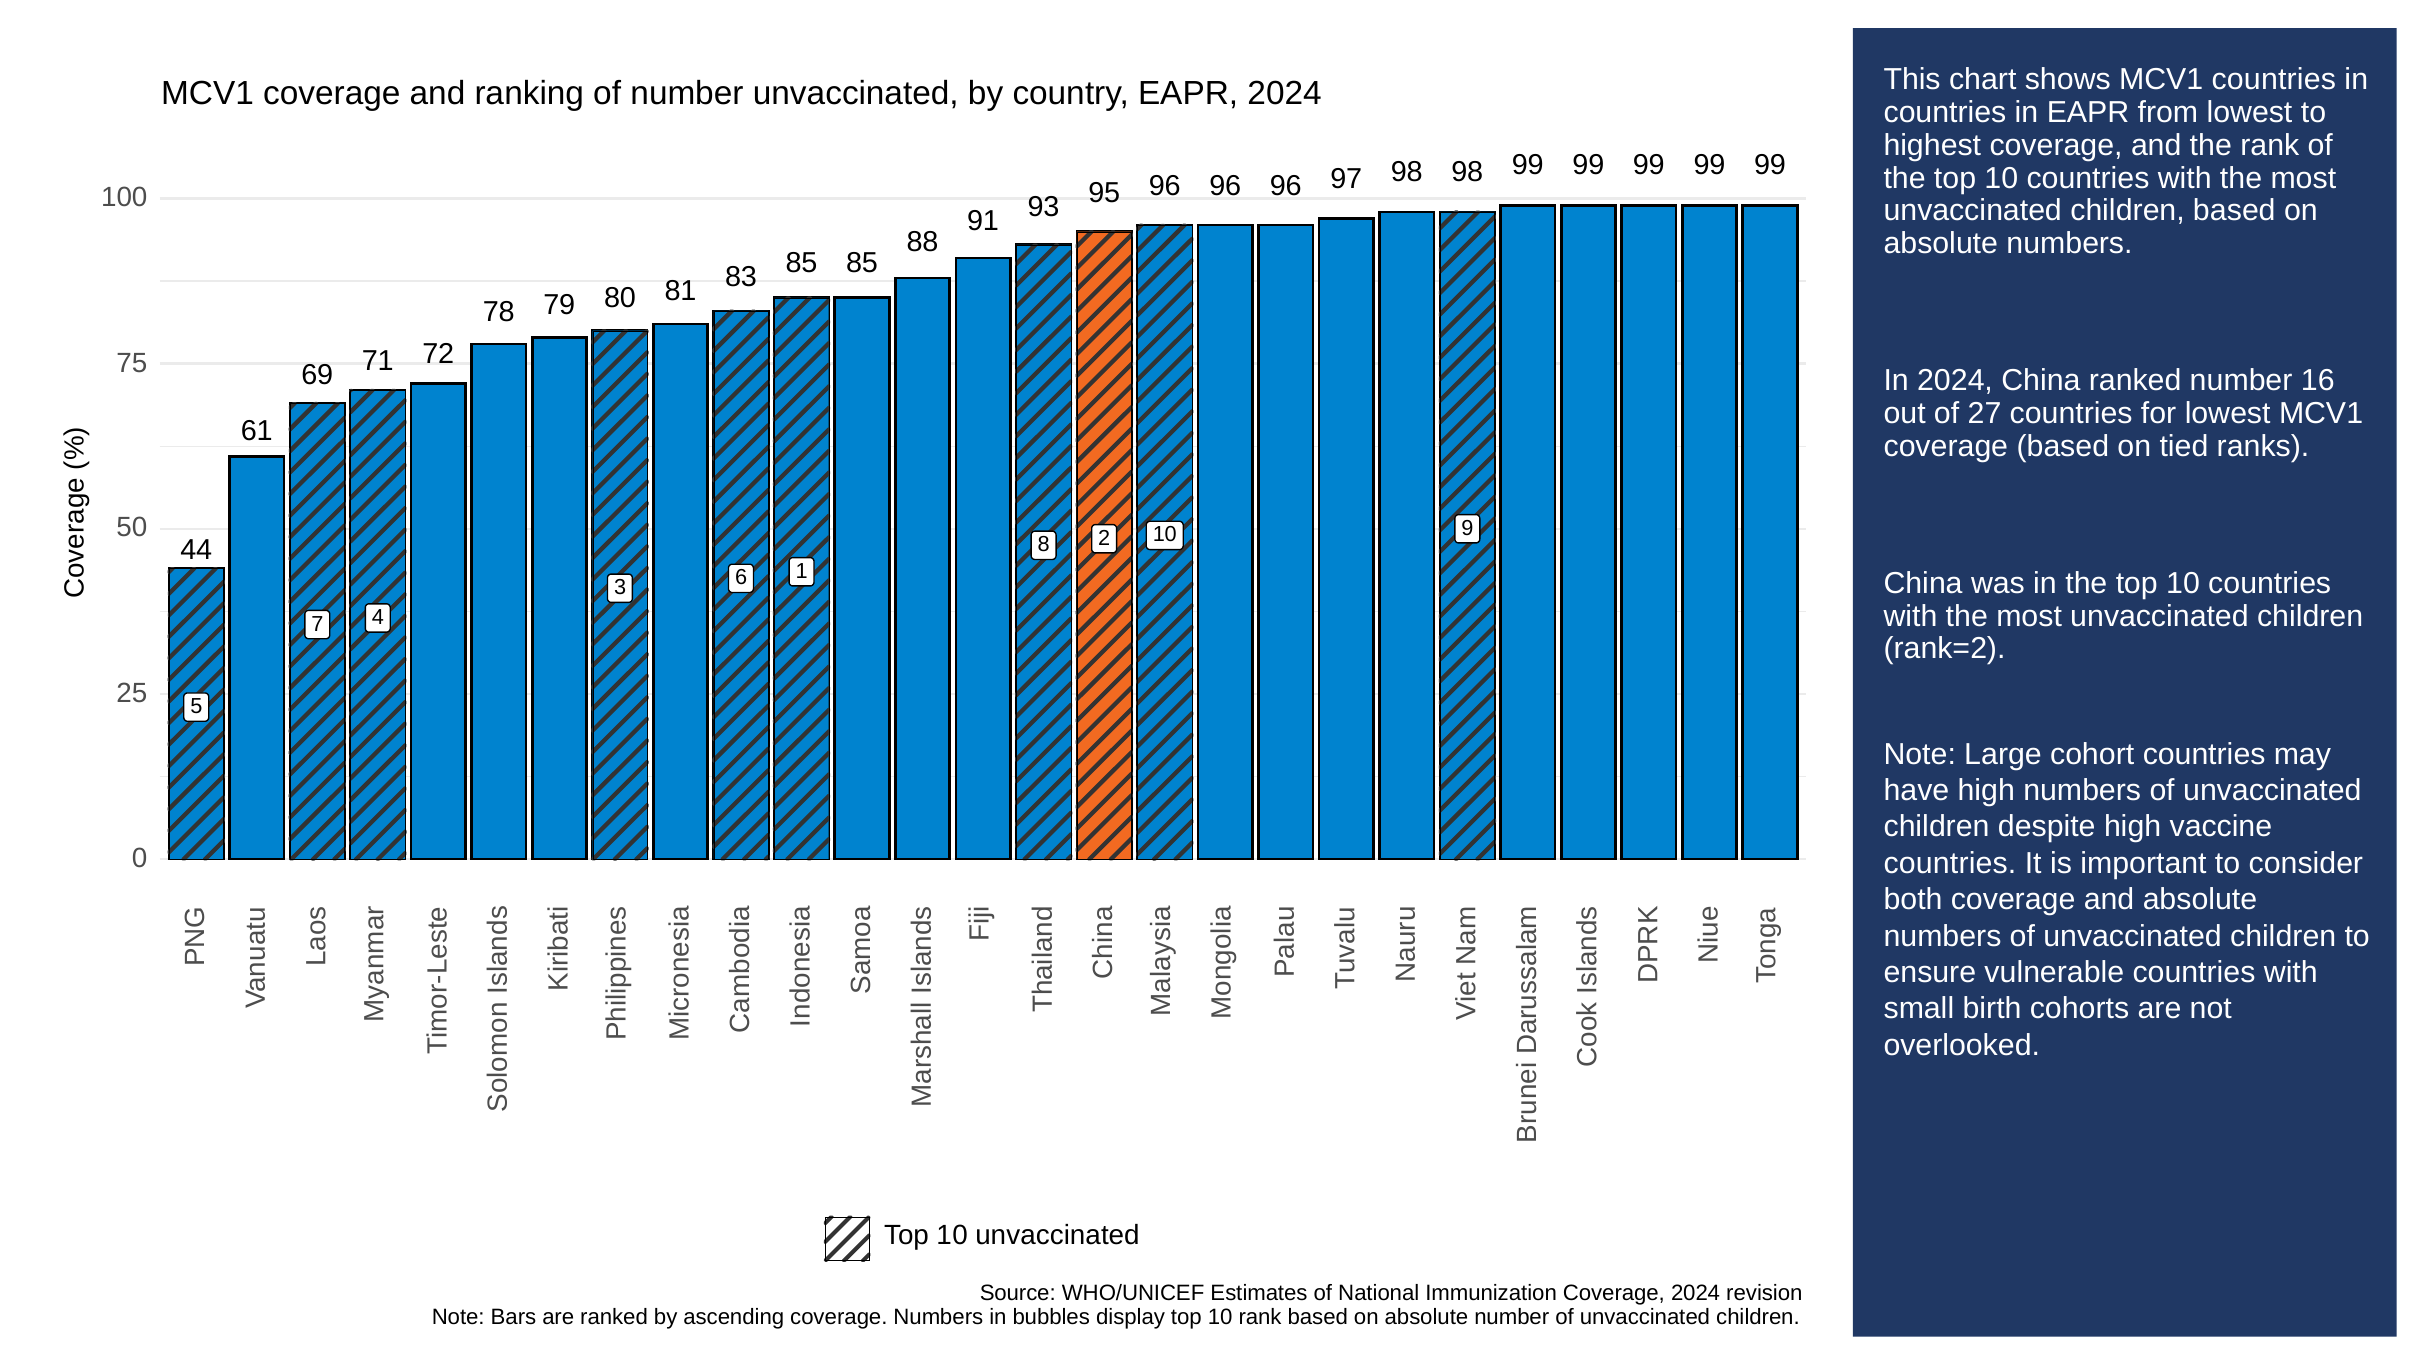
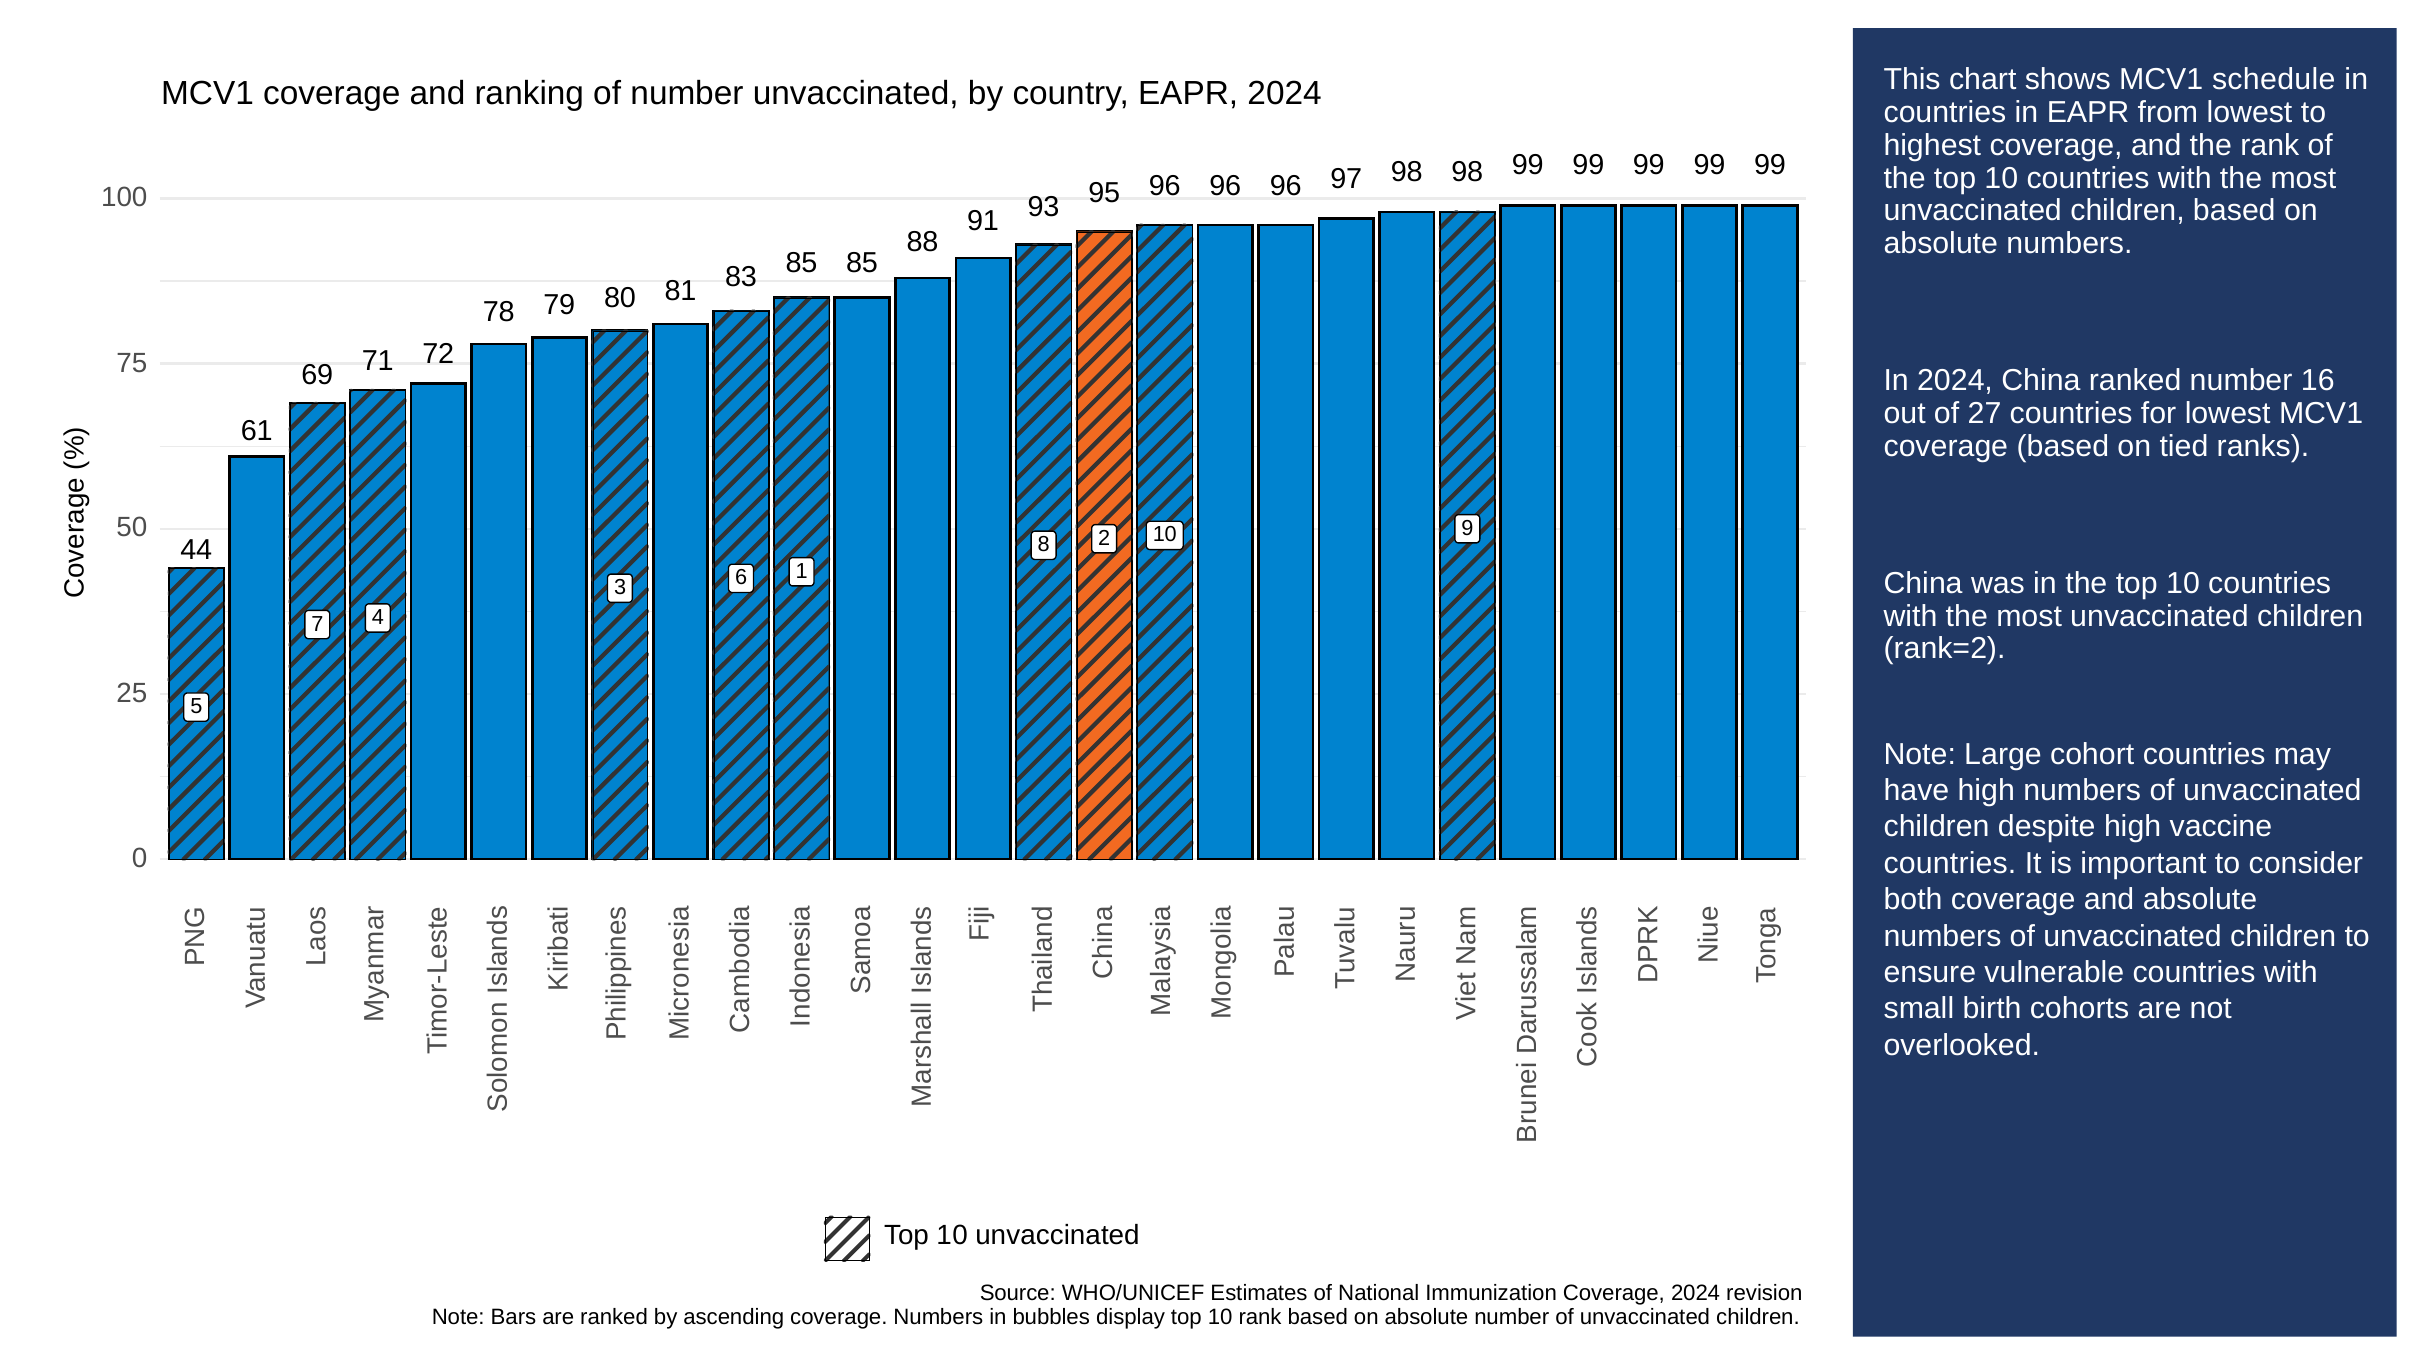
MCV1 countries: countries -> schedule (2274, 80)
